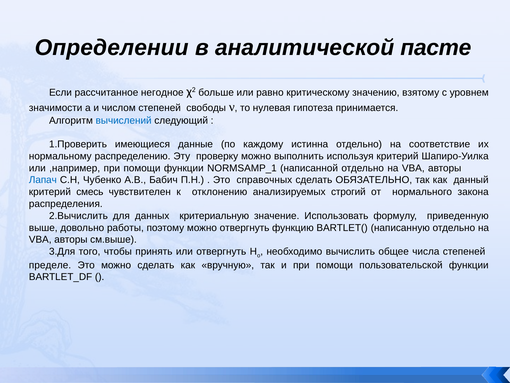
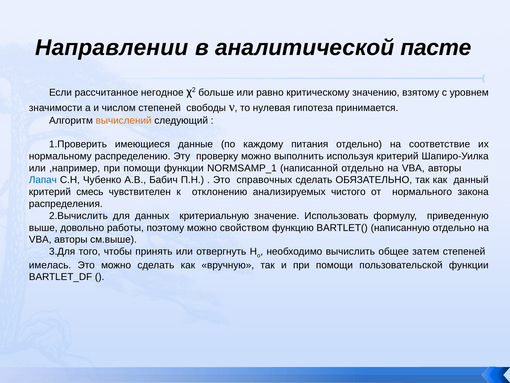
Определении: Определении -> Направлении (112, 48)
вычислений colour: blue -> orange (124, 120)
истинна: истинна -> питания (310, 144)
строгий: строгий -> чистого (348, 192)
можно отвергнуть: отвергнуть -> свойством (244, 227)
числа: числа -> затем (426, 251)
пределе: пределе -> имелась (50, 265)
